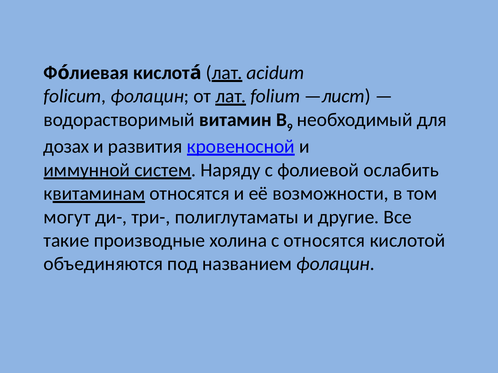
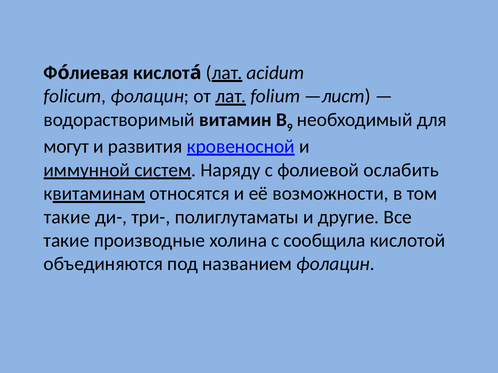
дозах: дозах -> могут (66, 147)
могут: могут -> такие (67, 218)
с относятся: относятся -> сообщила (325, 241)
